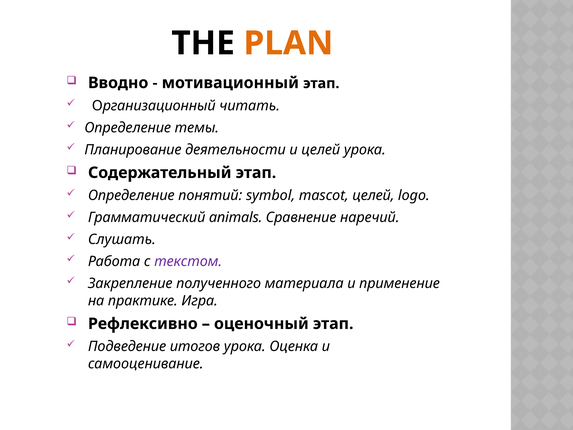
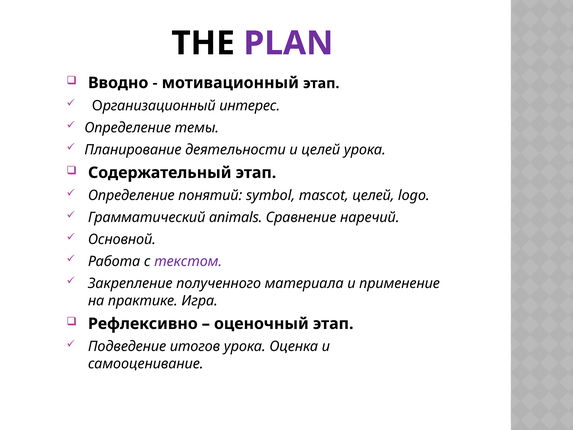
PLAN colour: orange -> purple (288, 43)
читать: читать -> интерес (250, 106)
Слушать: Слушать -> Основной (122, 239)
